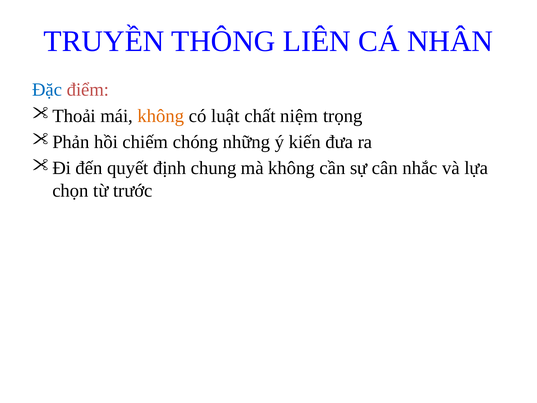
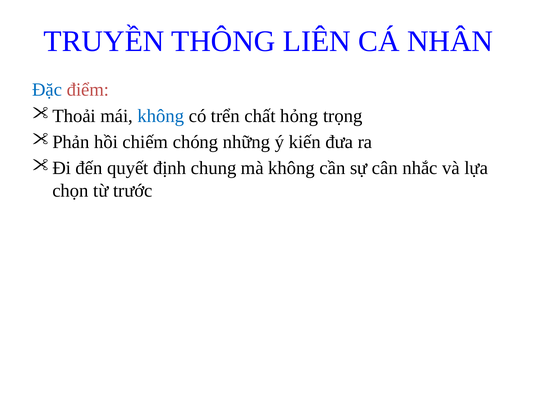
không colour: orange -> blue (161, 116)
luật: luật -> trển (225, 116)
niệm: niệm -> hỏng (299, 116)
